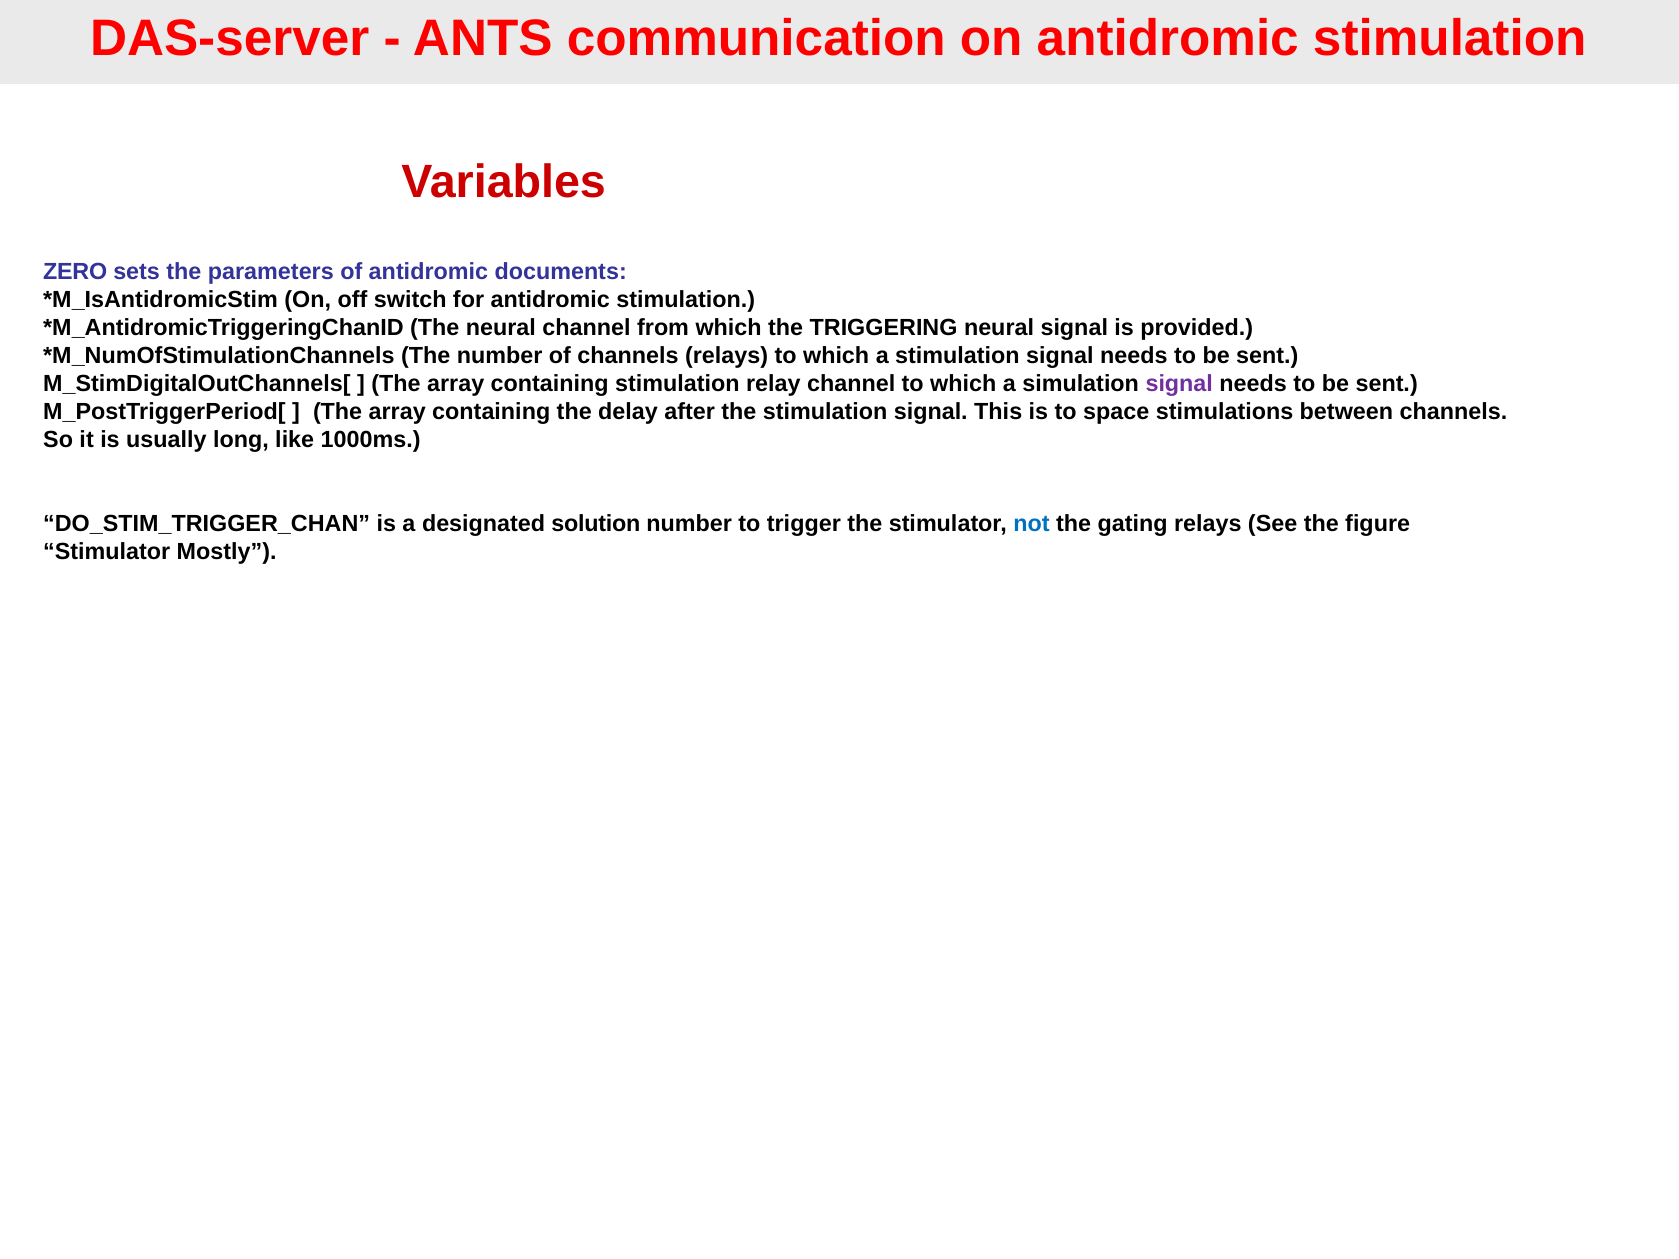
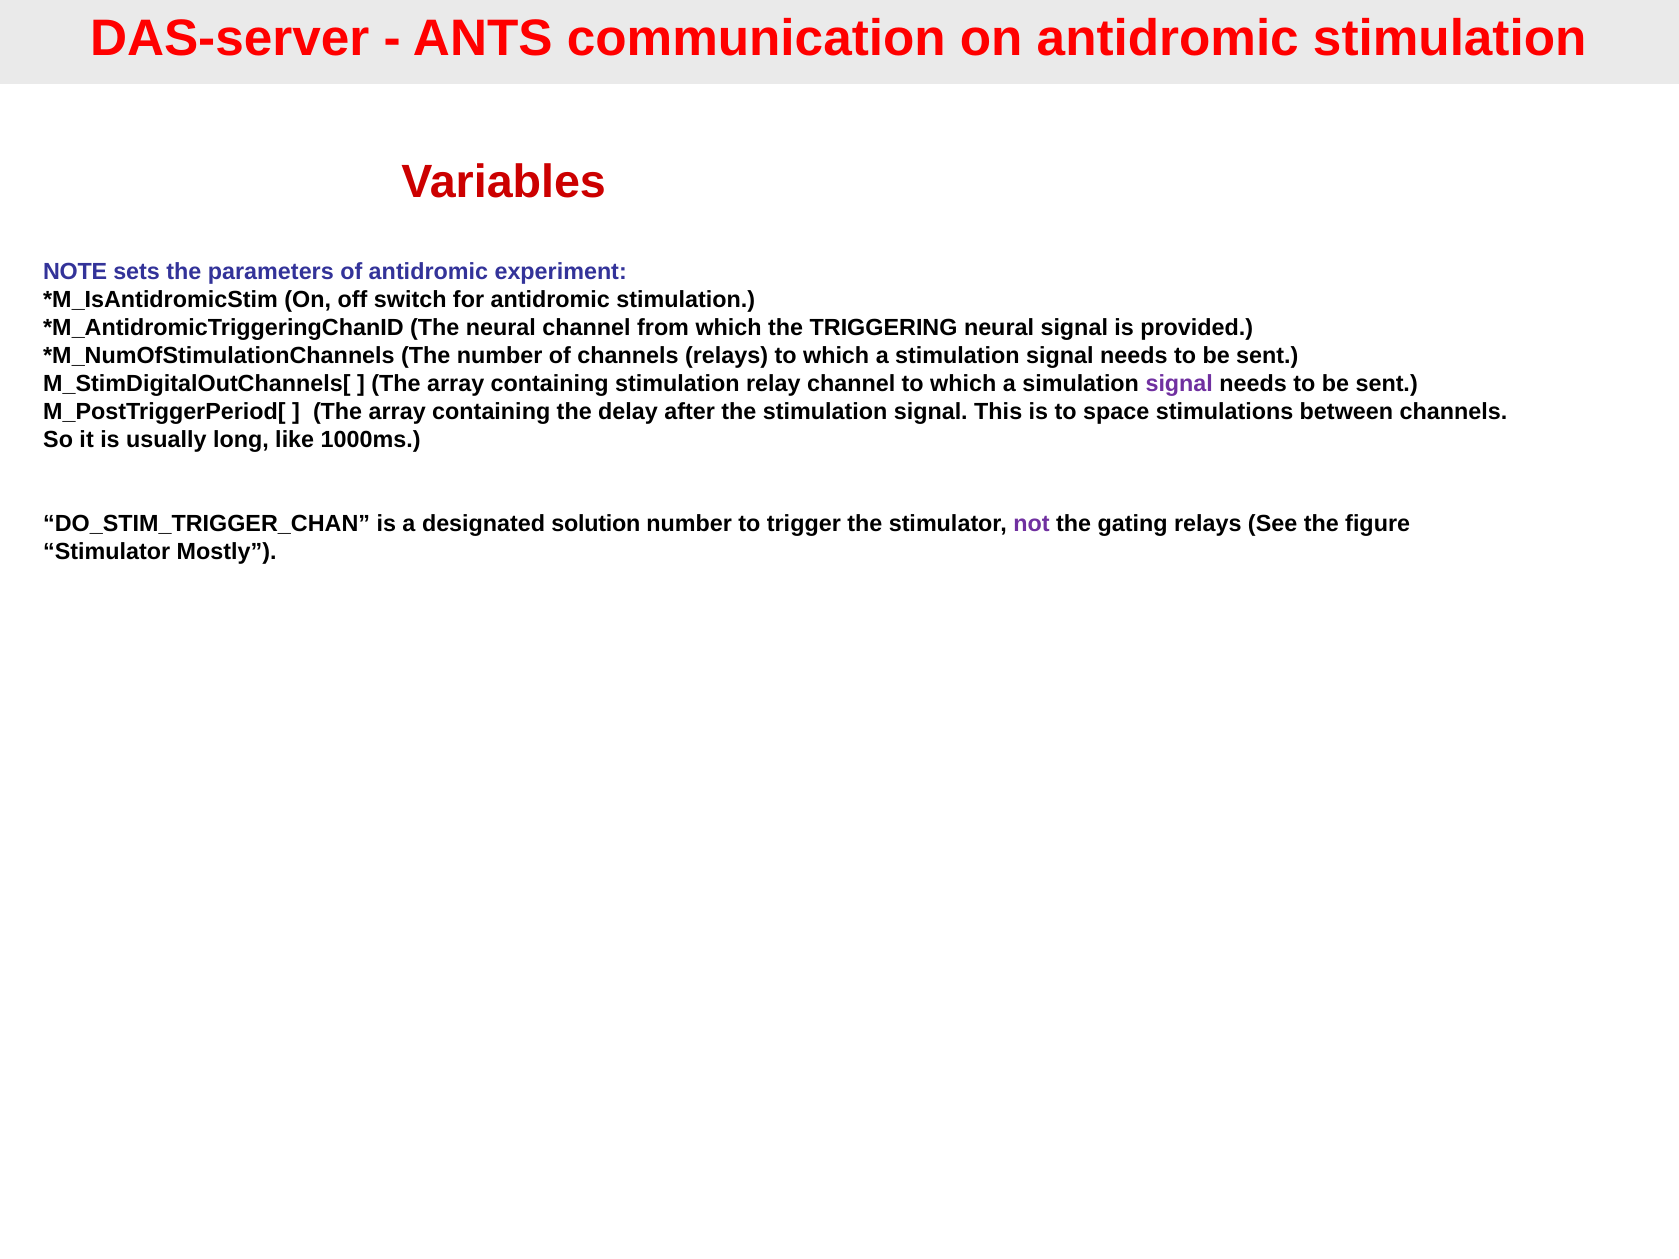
ZERO: ZERO -> NOTE (75, 272)
documents: documents -> experiment (561, 272)
not colour: blue -> purple (1031, 524)
